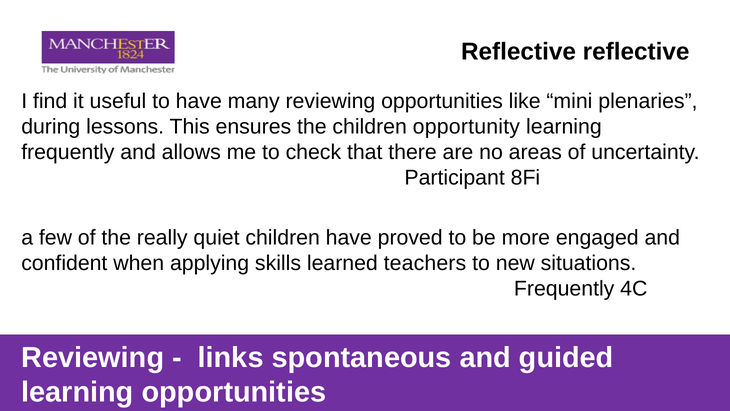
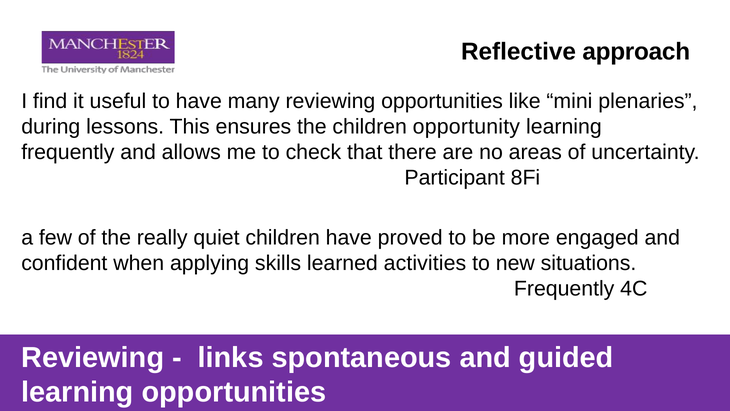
Reflective reflective: reflective -> approach (636, 52)
teachers: teachers -> activities (425, 263)
